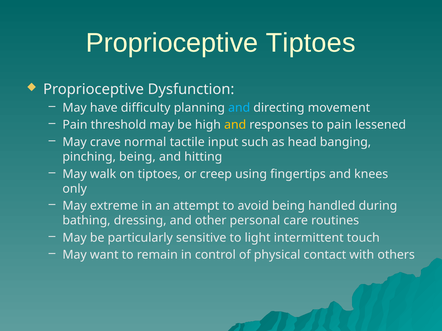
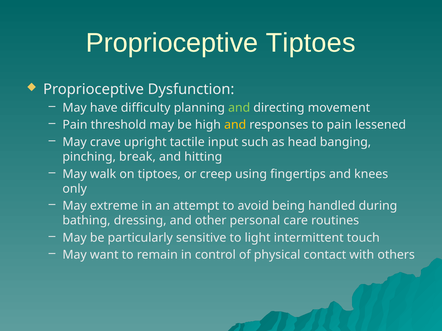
and colour: light blue -> light green (239, 108)
normal: normal -> upright (145, 142)
pinching being: being -> break (137, 157)
